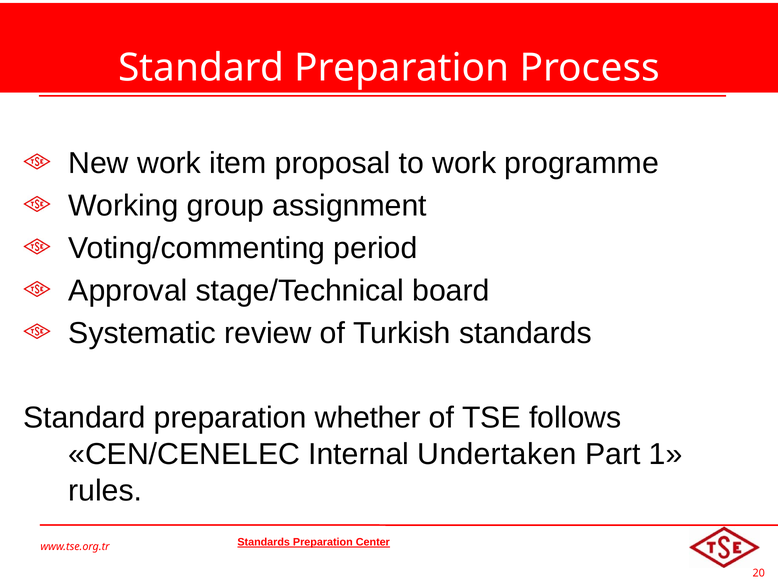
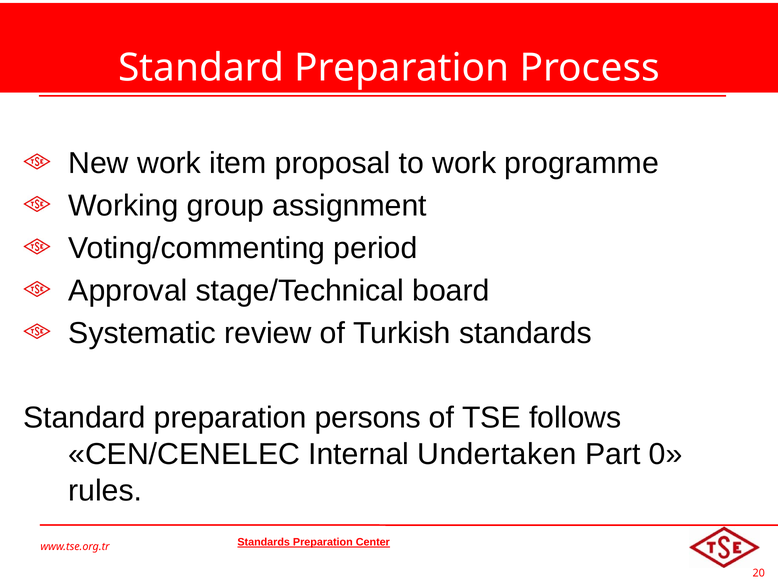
whether: whether -> persons (368, 418)
1: 1 -> 0 (666, 454)
